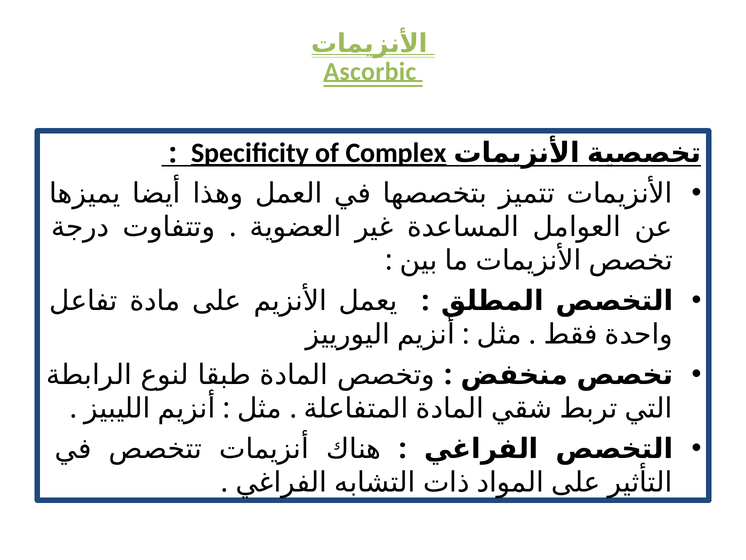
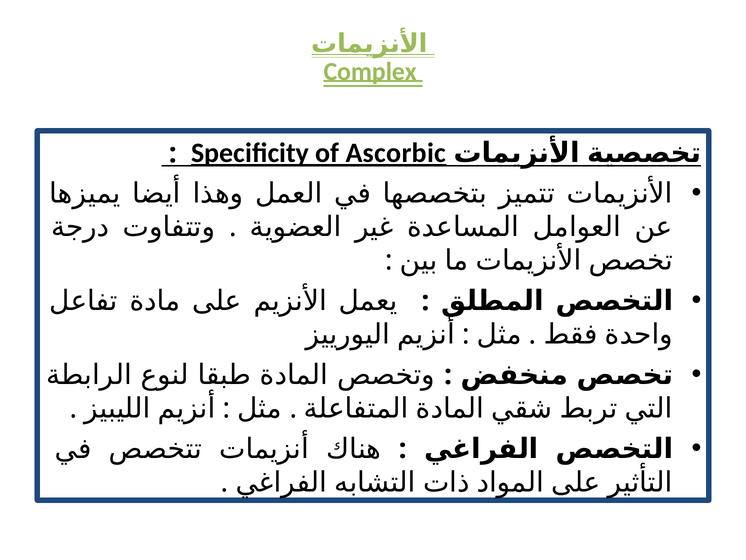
Ascorbic: Ascorbic -> Complex (370, 71)
Complex: Complex -> Ascorbic (396, 153)
